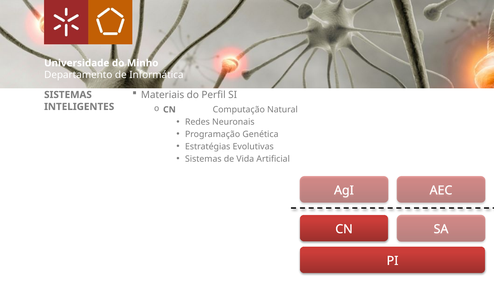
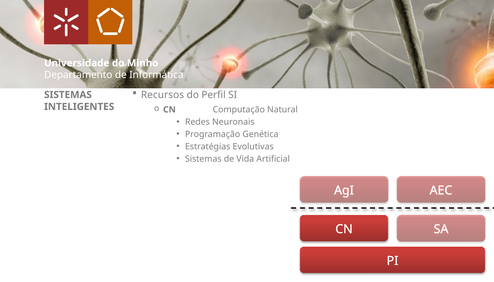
Materiais: Materiais -> Recursos (163, 95)
